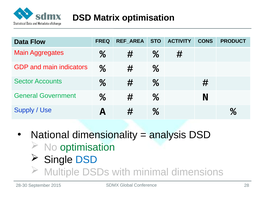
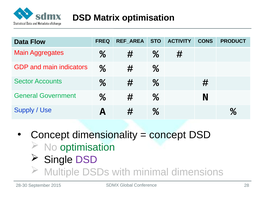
National: National -> Concept (50, 135)
analysis: analysis -> concept (168, 135)
DSD colour: blue -> purple (86, 159)
